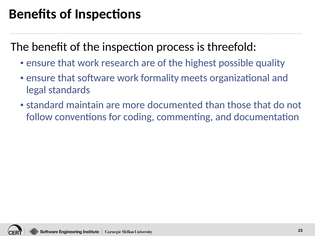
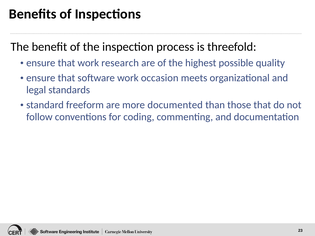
formality: formality -> occasion (160, 78)
maintain: maintain -> freeform (85, 105)
